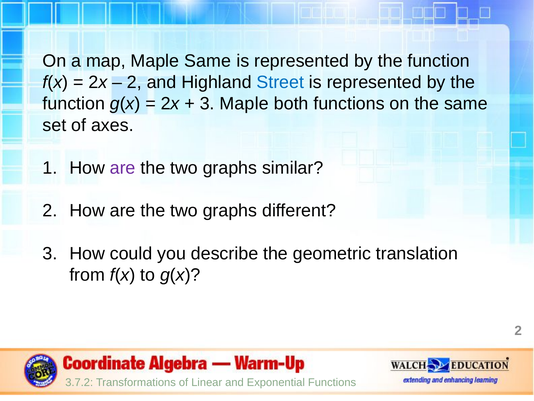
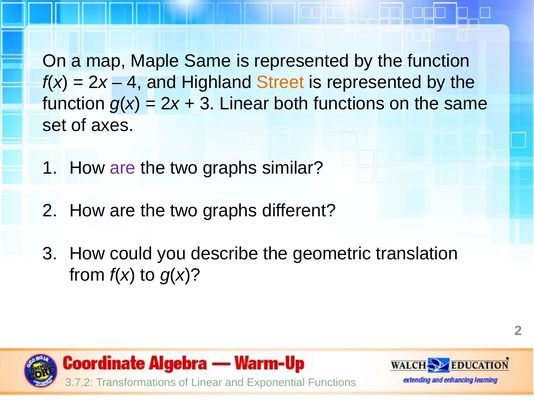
2: 2 -> 4 (134, 82)
Street colour: blue -> orange (280, 82)
3 Maple: Maple -> Linear (244, 104)
